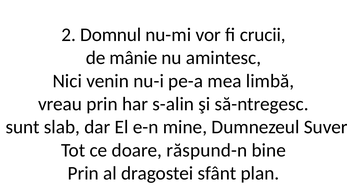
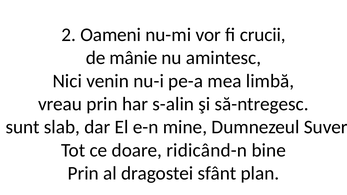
Domnul: Domnul -> Oameni (111, 35)
răspund-n: răspund-n -> ridicând-n (207, 150)
